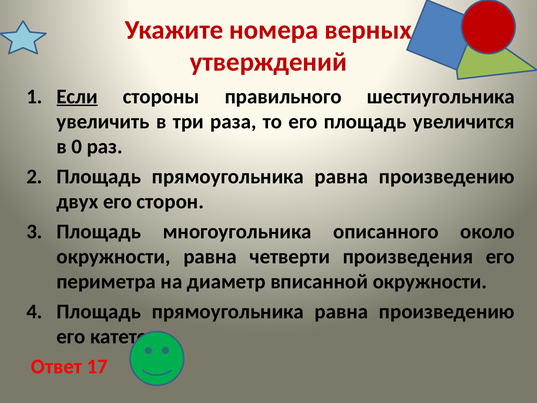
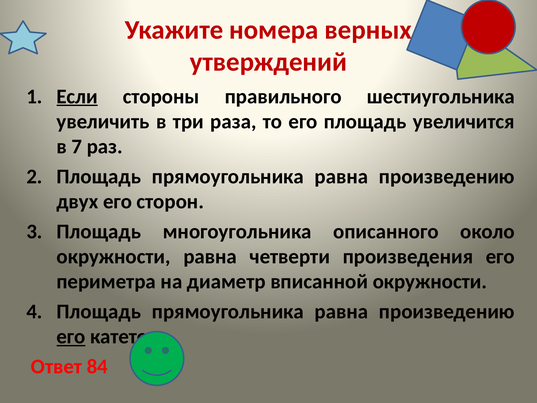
0: 0 -> 7 (77, 147)
его underline: none -> present (71, 336)
17: 17 -> 84 (97, 366)
